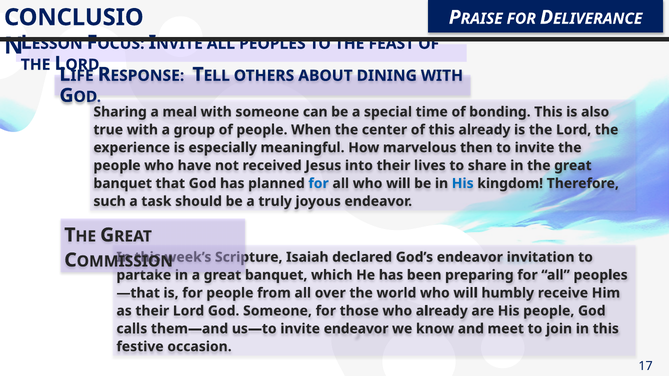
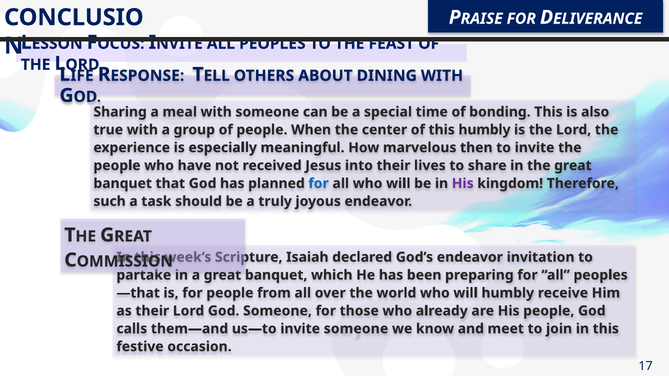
this already: already -> humbly (484, 130)
His colour: blue -> purple (463, 184)
invite endeavor: endeavor -> someone (356, 329)
